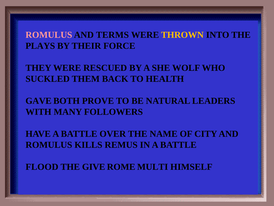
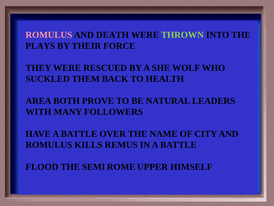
TERMS: TERMS -> DEATH (112, 35)
THROWN colour: yellow -> light green (182, 35)
GAVE: GAVE -> AREA (38, 101)
GIVE: GIVE -> SEMI (94, 166)
MULTI: MULTI -> UPPER (153, 166)
